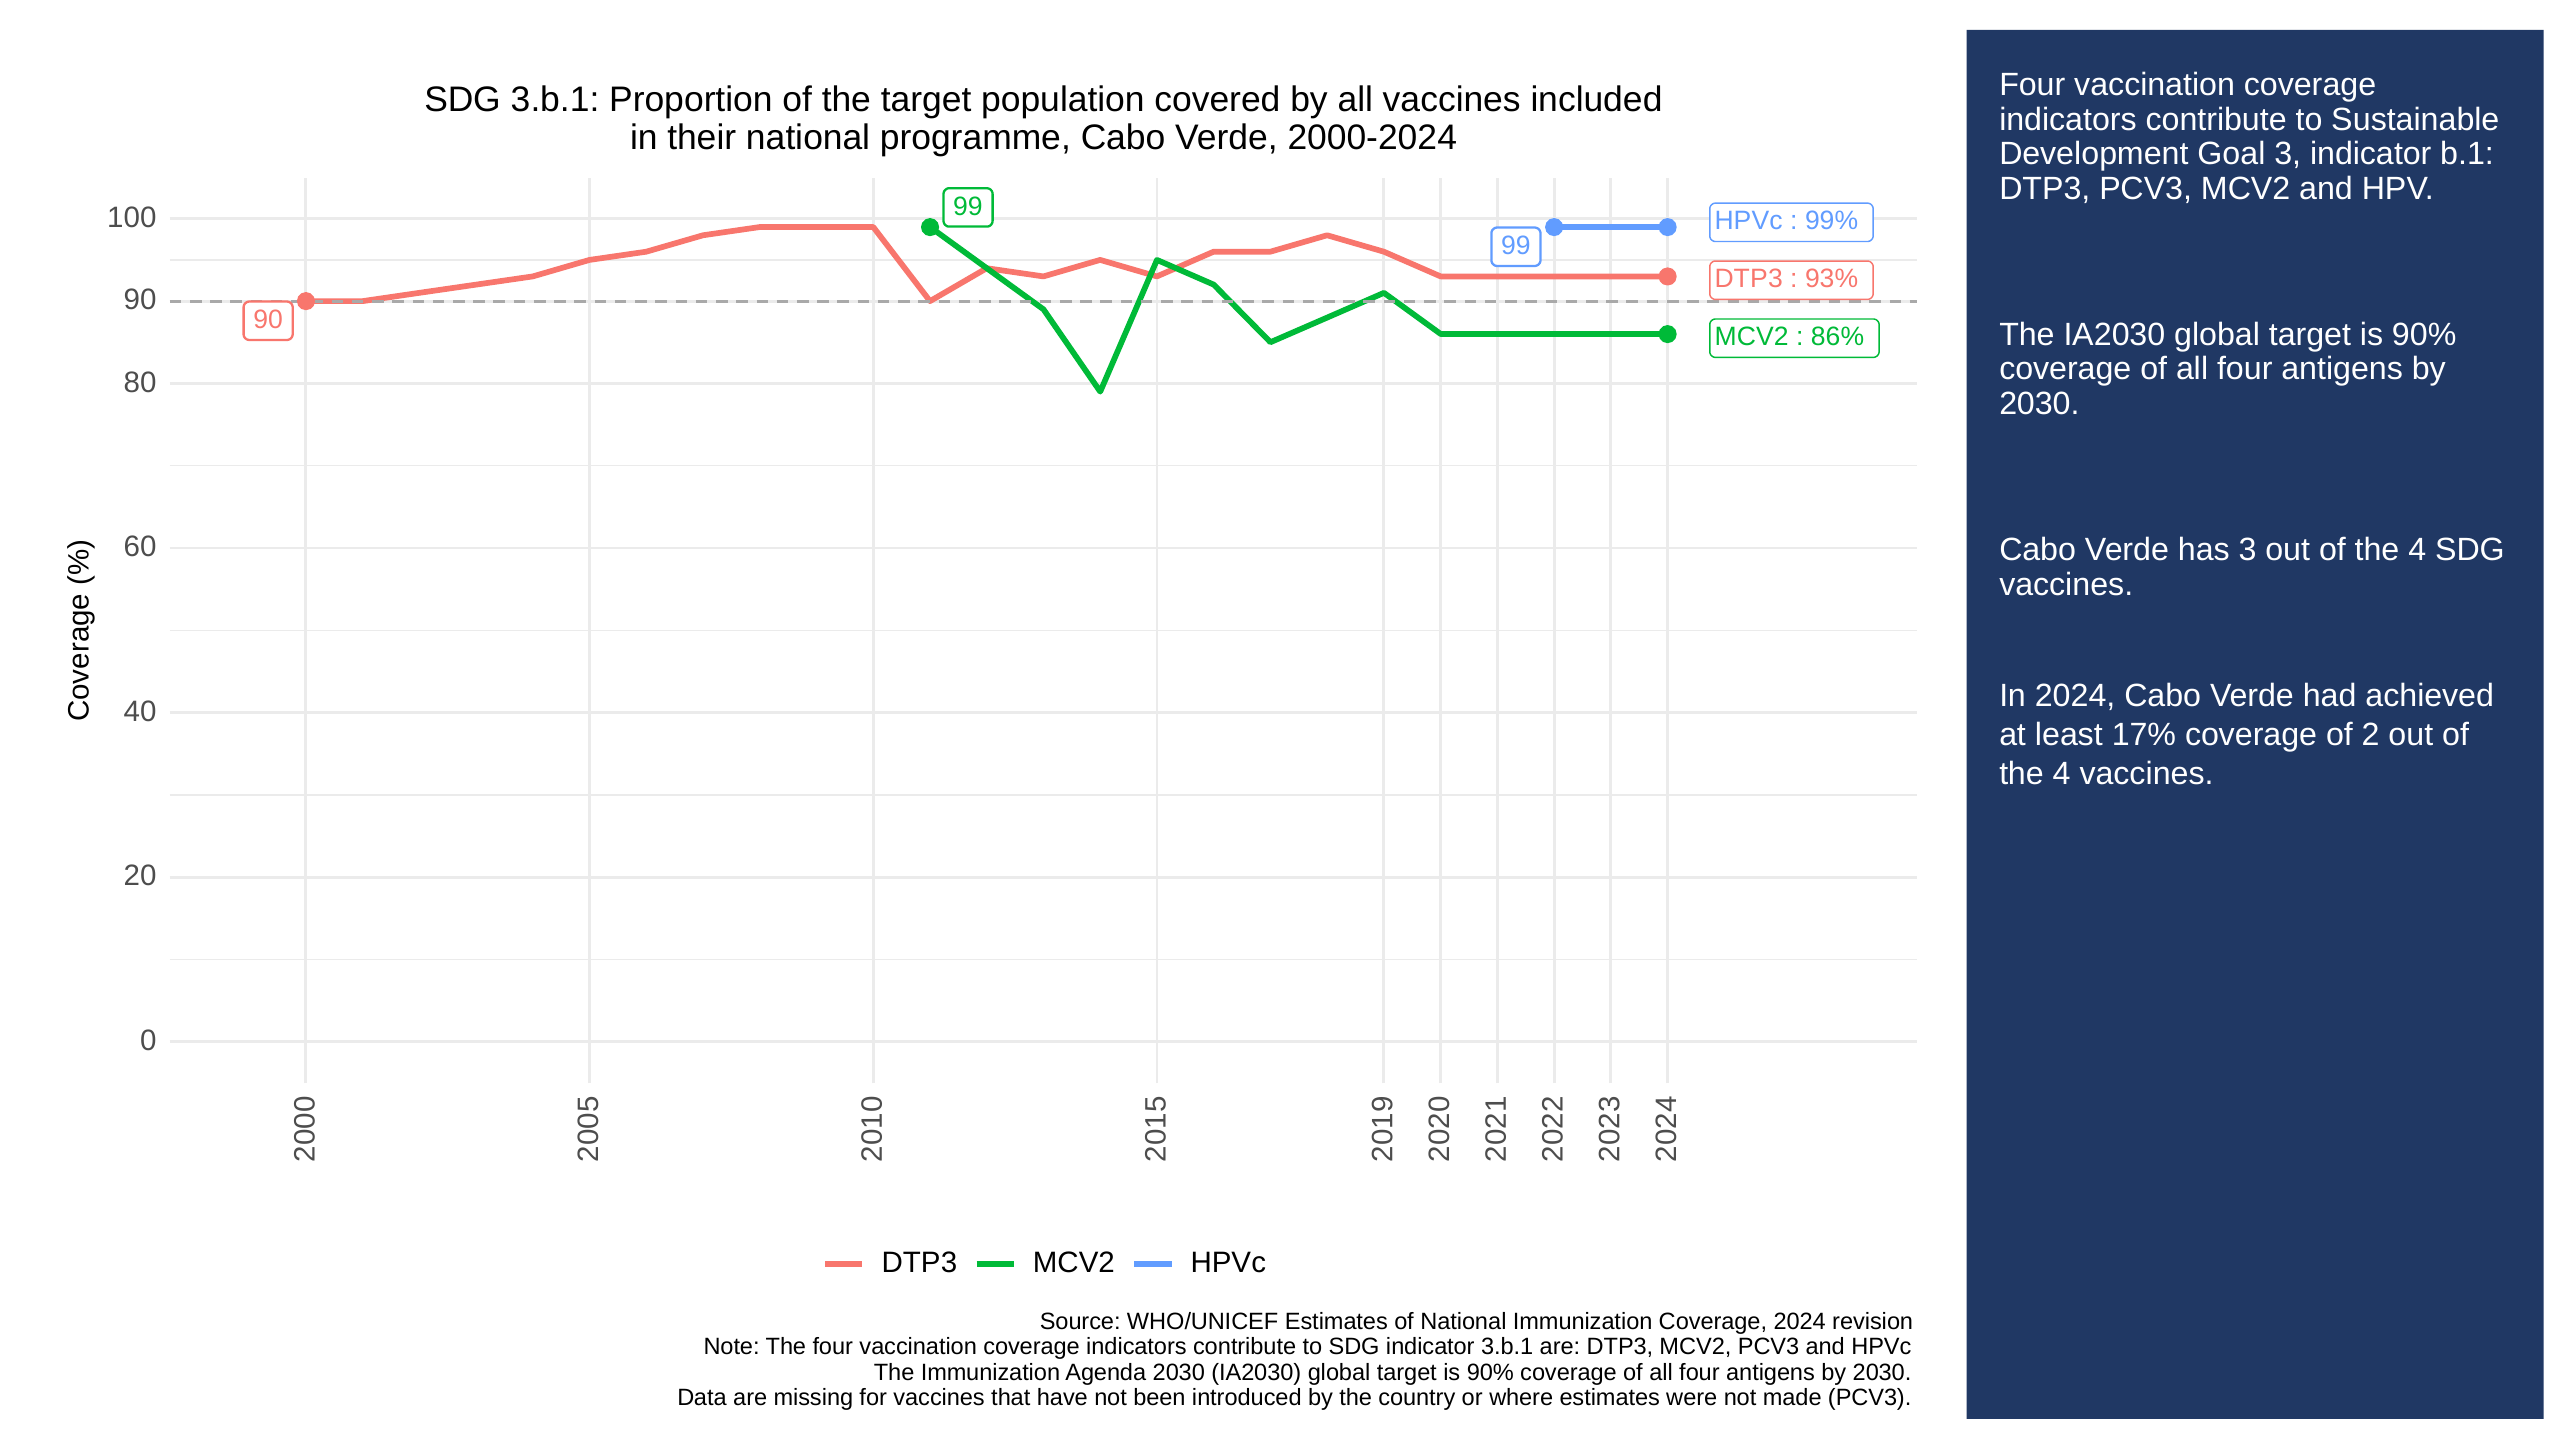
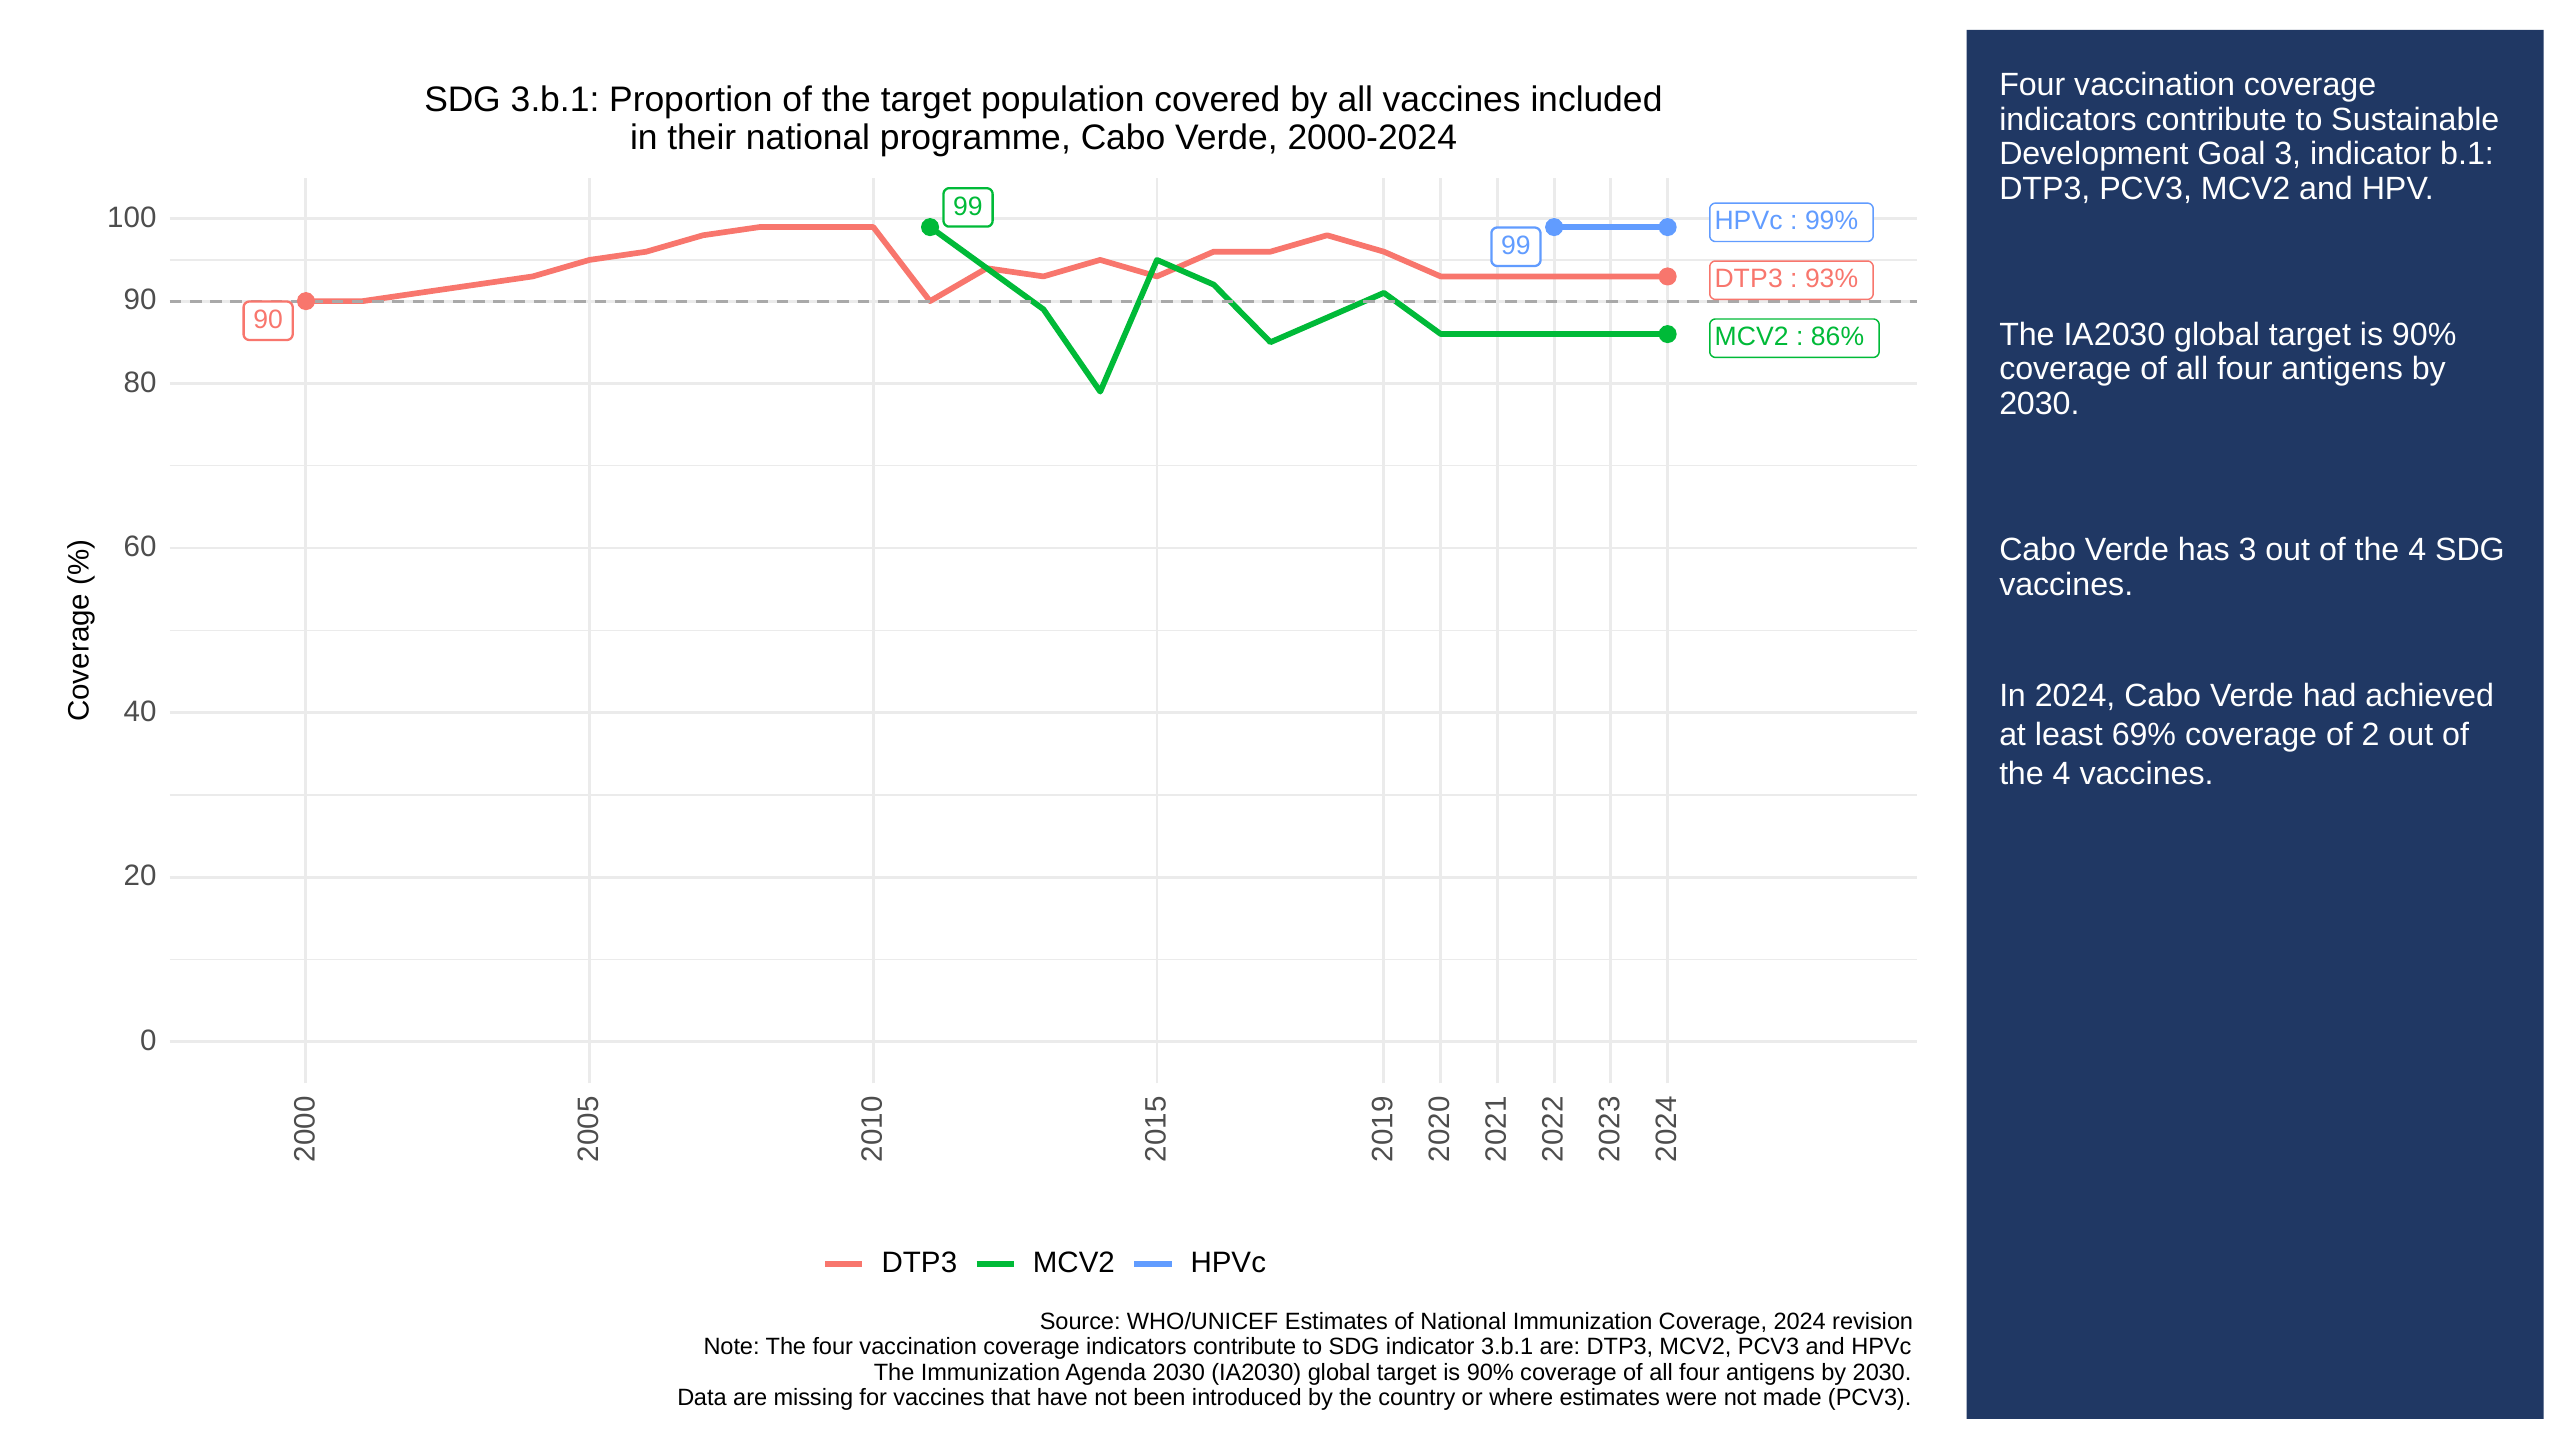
17%: 17% -> 69% (2144, 735)
